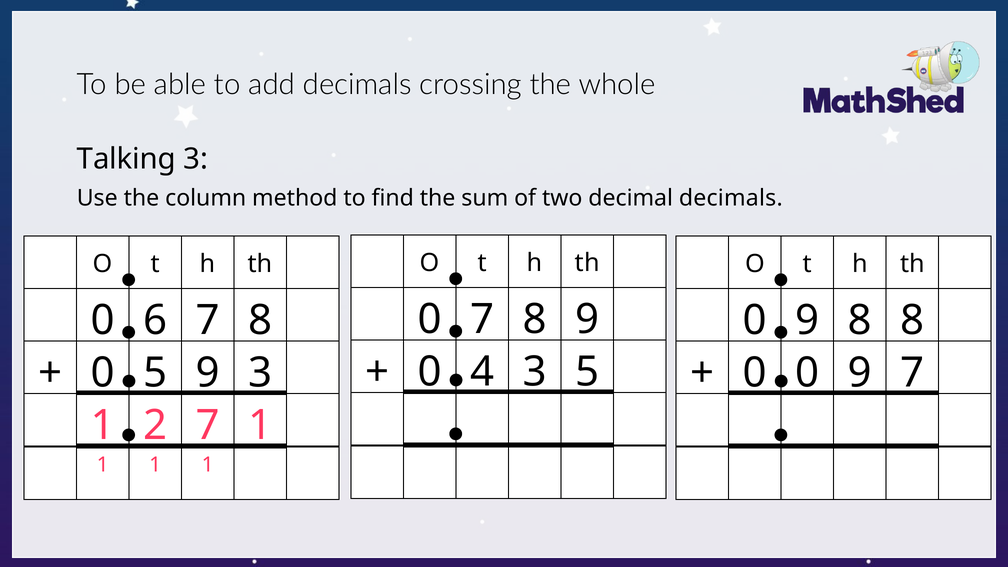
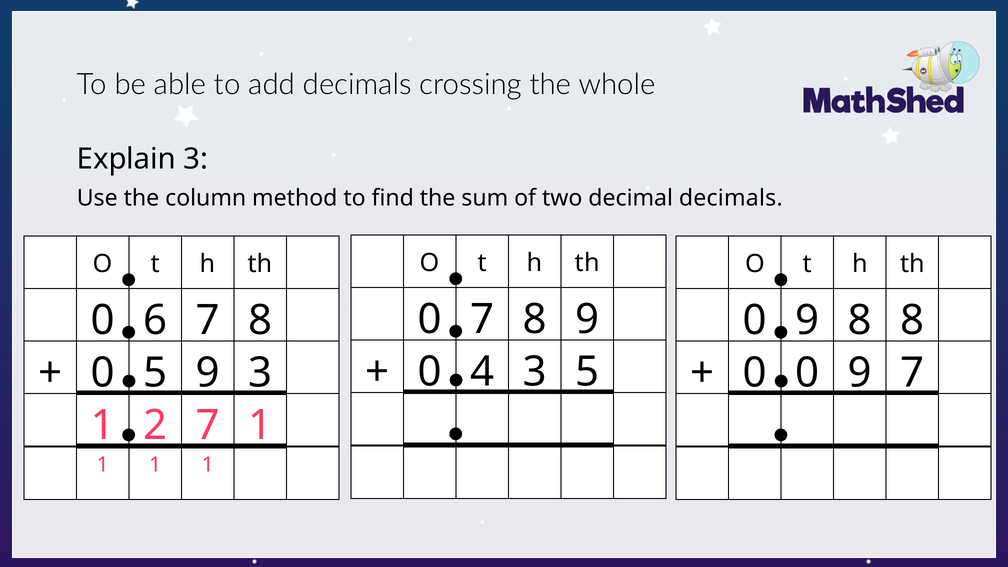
Talking: Talking -> Explain (126, 159)
